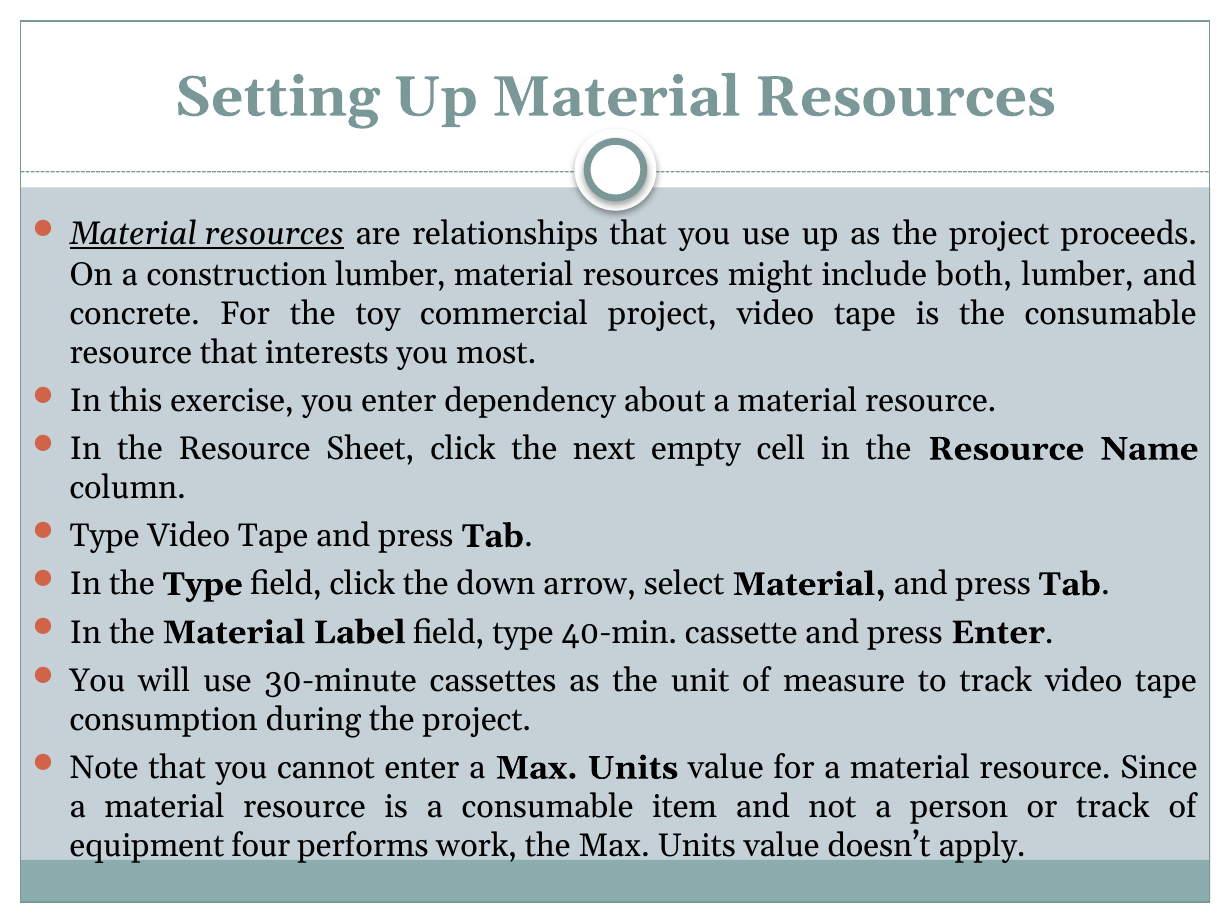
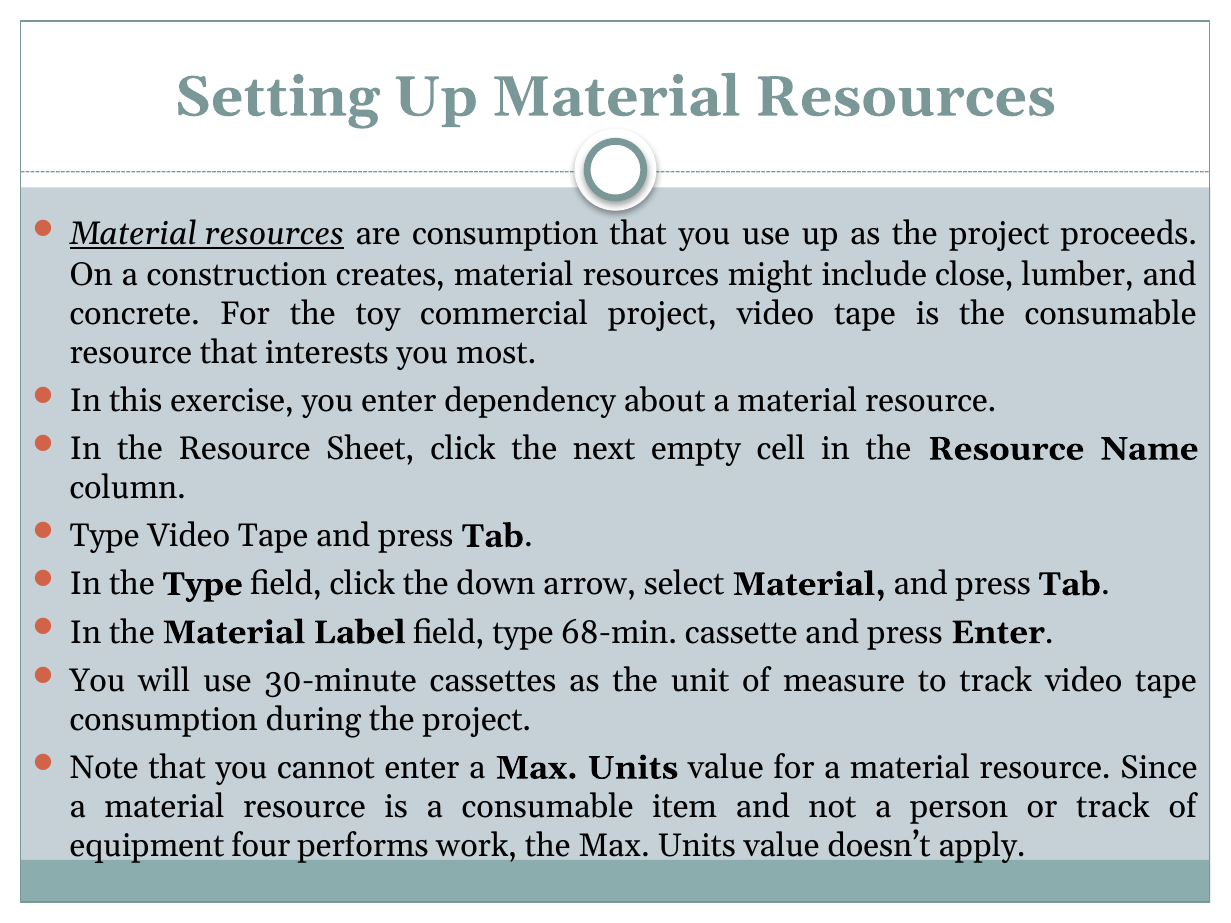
are relationships: relationships -> consumption (505, 233)
construction lumber: lumber -> creates (390, 275)
both: both -> close (974, 275)
40-min: 40-min -> 68-min (619, 633)
